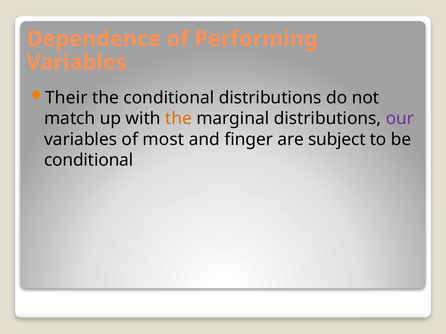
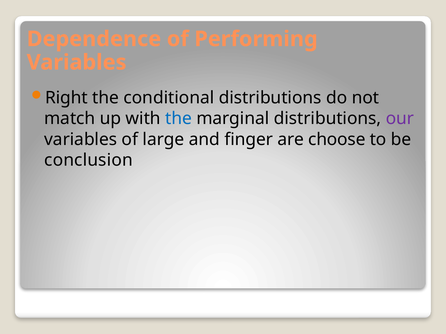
Their: Their -> Right (66, 98)
the colour: orange -> blue (179, 119)
most: most -> large (163, 140)
subject: subject -> choose (337, 140)
conditional: conditional -> conclusion (89, 160)
